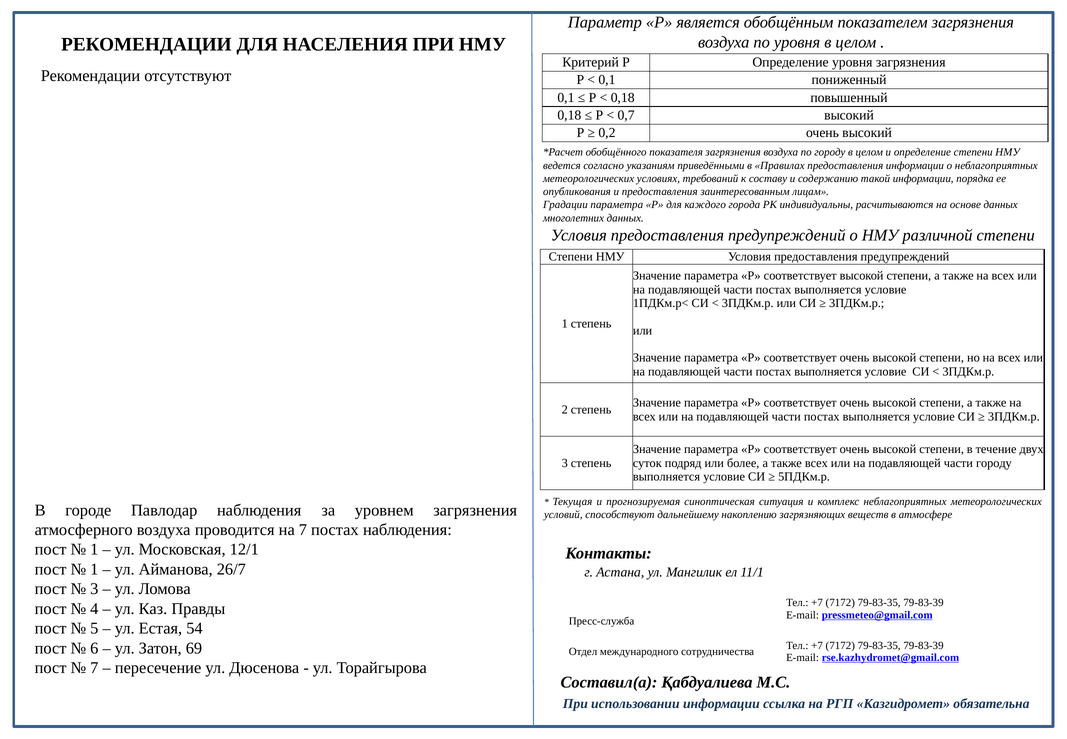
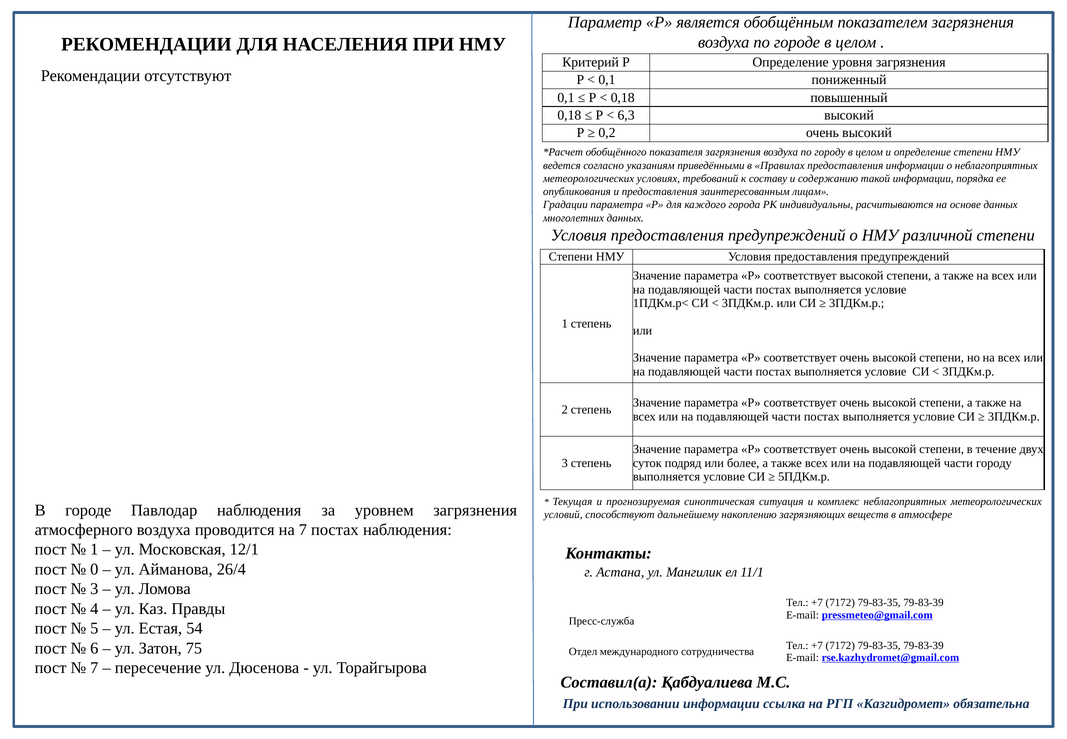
по уровня: уровня -> городе (797, 42)
0,7: 0,7 -> 6,3 (626, 115)
1: 1 -> 0 (94, 569)
26/7: 26/7 -> 26/4 (231, 569)
69: 69 -> 75 (194, 648)
